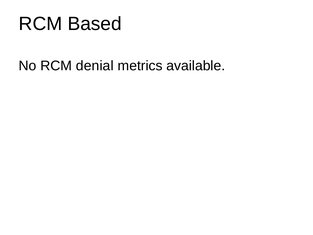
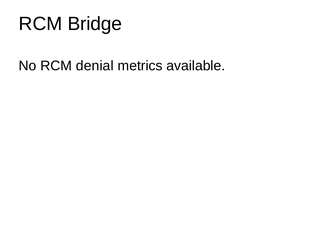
Based: Based -> Bridge (95, 24)
